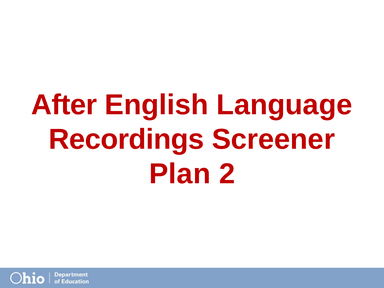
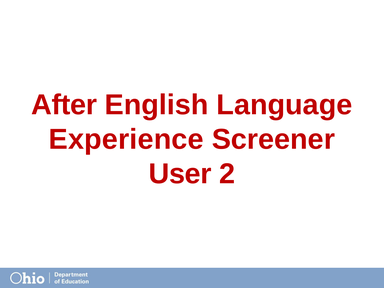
Recordings: Recordings -> Experience (126, 139)
Plan: Plan -> User (180, 174)
